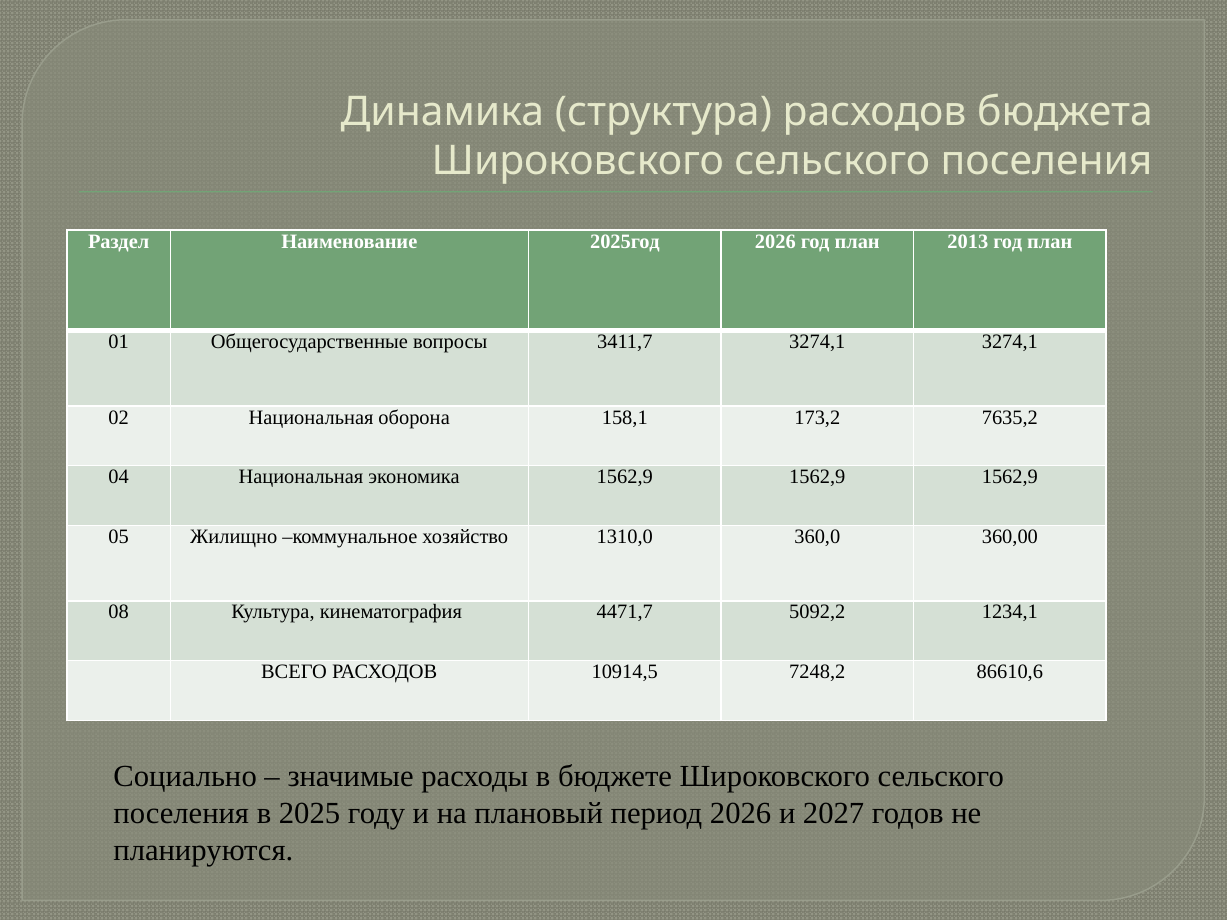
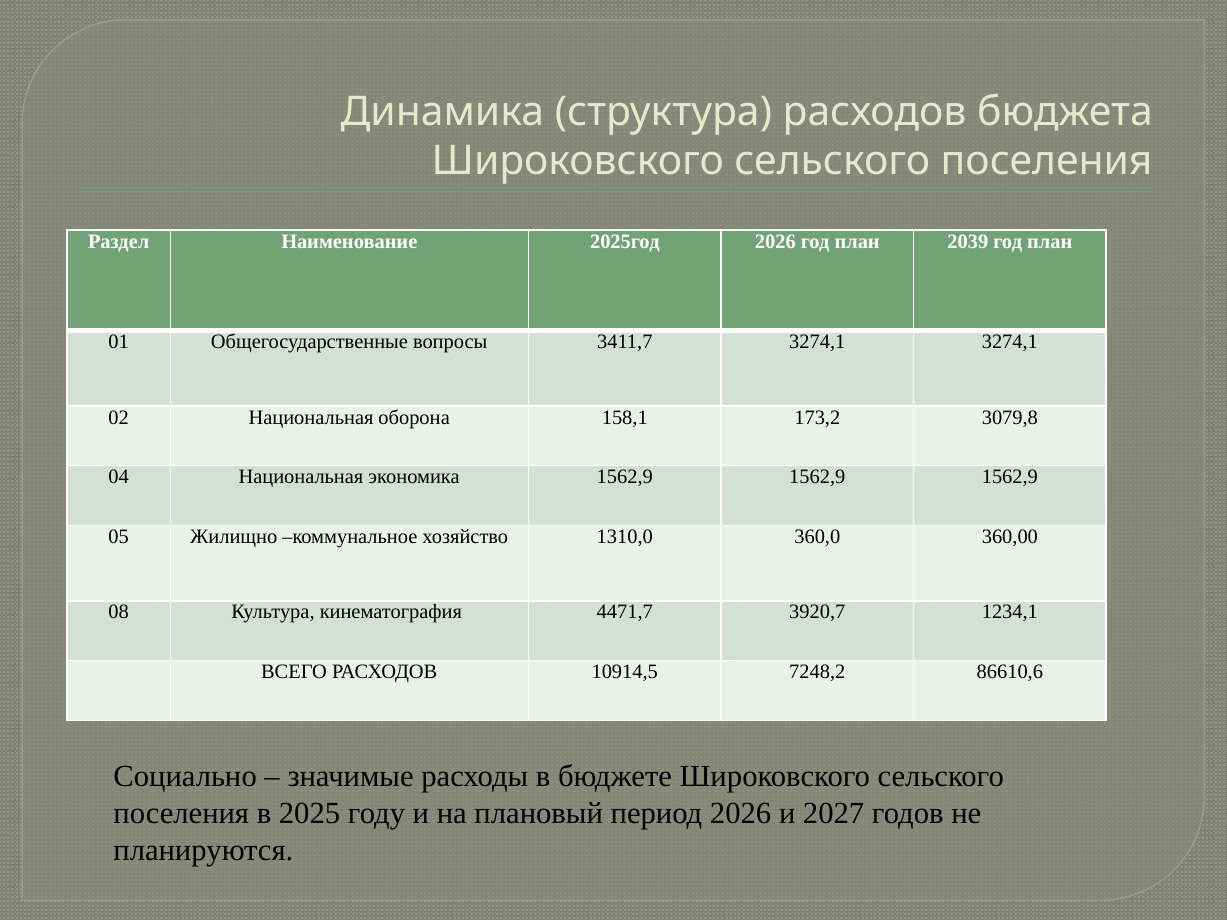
2013: 2013 -> 2039 (968, 242)
7635,2: 7635,2 -> 3079,8 (1010, 417)
5092,2: 5092,2 -> 3920,7 (817, 612)
